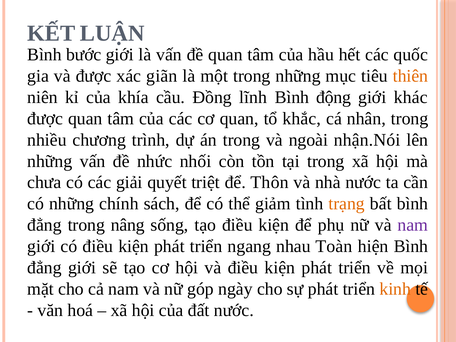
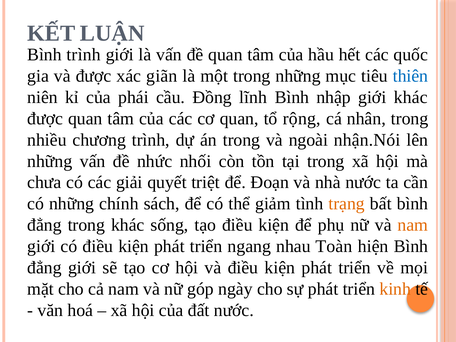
Bình bước: bước -> trình (84, 55)
thiên colour: orange -> blue (410, 76)
khía: khía -> phái (133, 97)
động: động -> nhập (334, 97)
khắc: khắc -> rộng (302, 119)
Thôn: Thôn -> Đoạn (270, 182)
trong nâng: nâng -> khác (128, 225)
nam colour: purple -> orange (413, 225)
